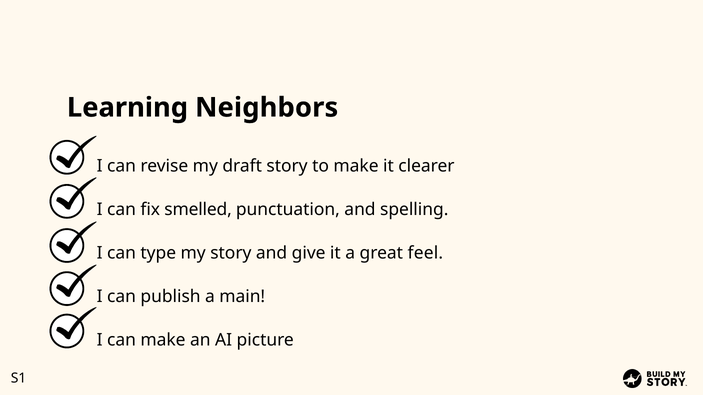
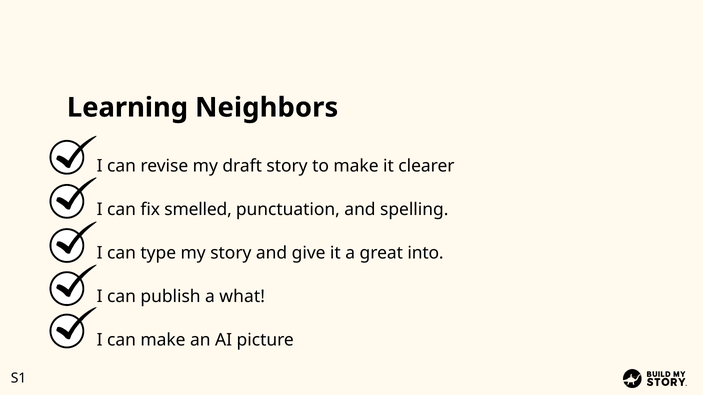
feel: feel -> into (426, 253)
main: main -> what (242, 297)
